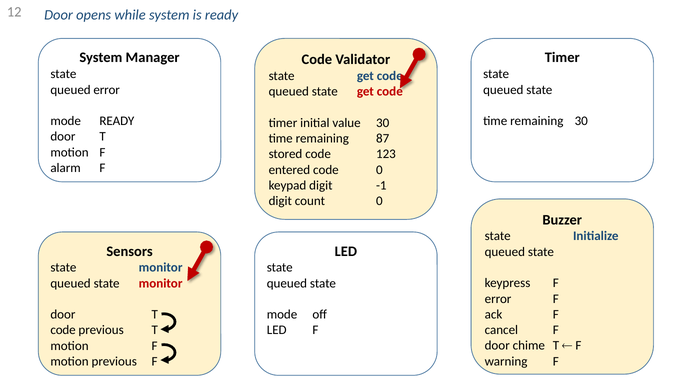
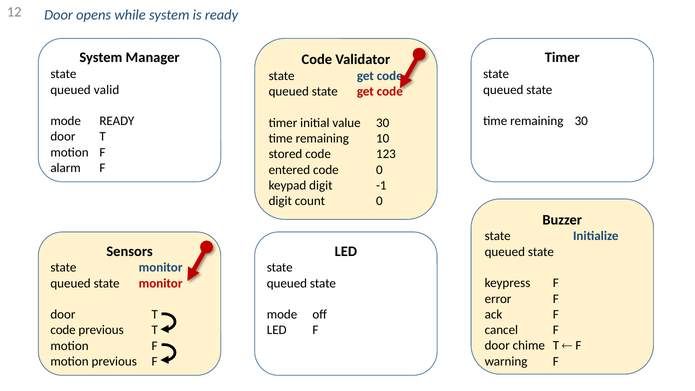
queued error: error -> valid (107, 90)
87: 87 -> 10 (383, 138)
